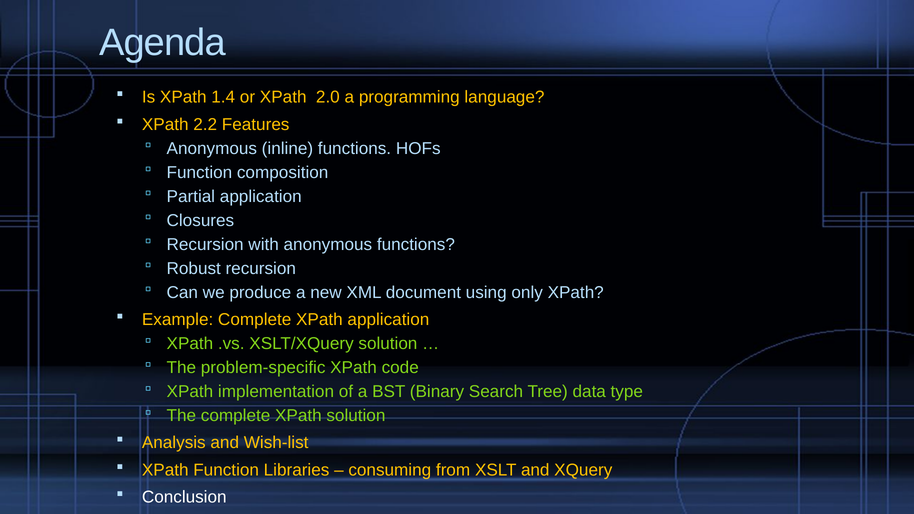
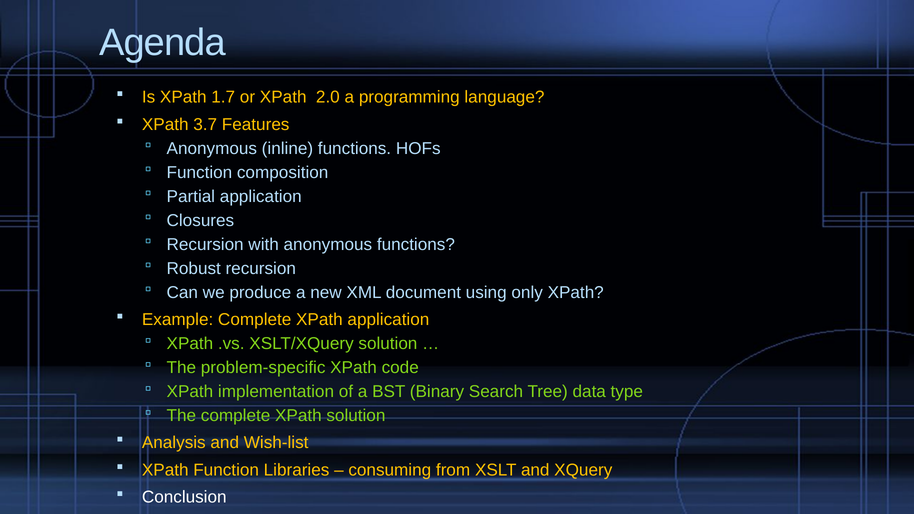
1.4: 1.4 -> 1.7 (223, 97)
2.2: 2.2 -> 3.7 (205, 125)
